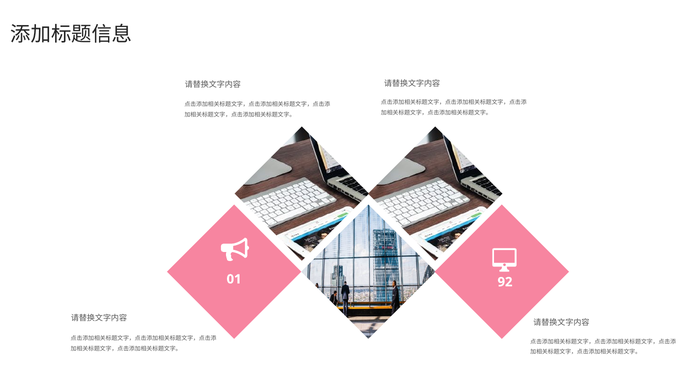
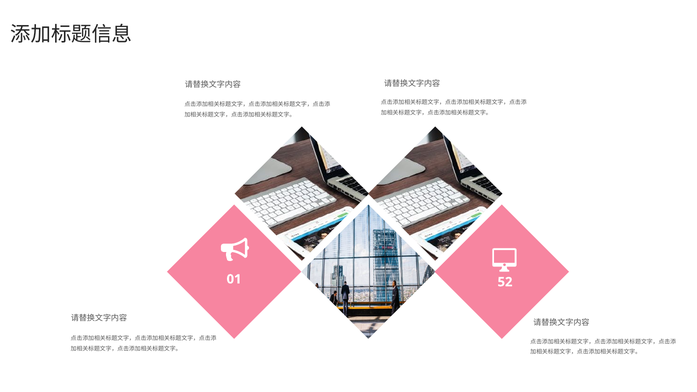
92: 92 -> 52 (505, 282)
